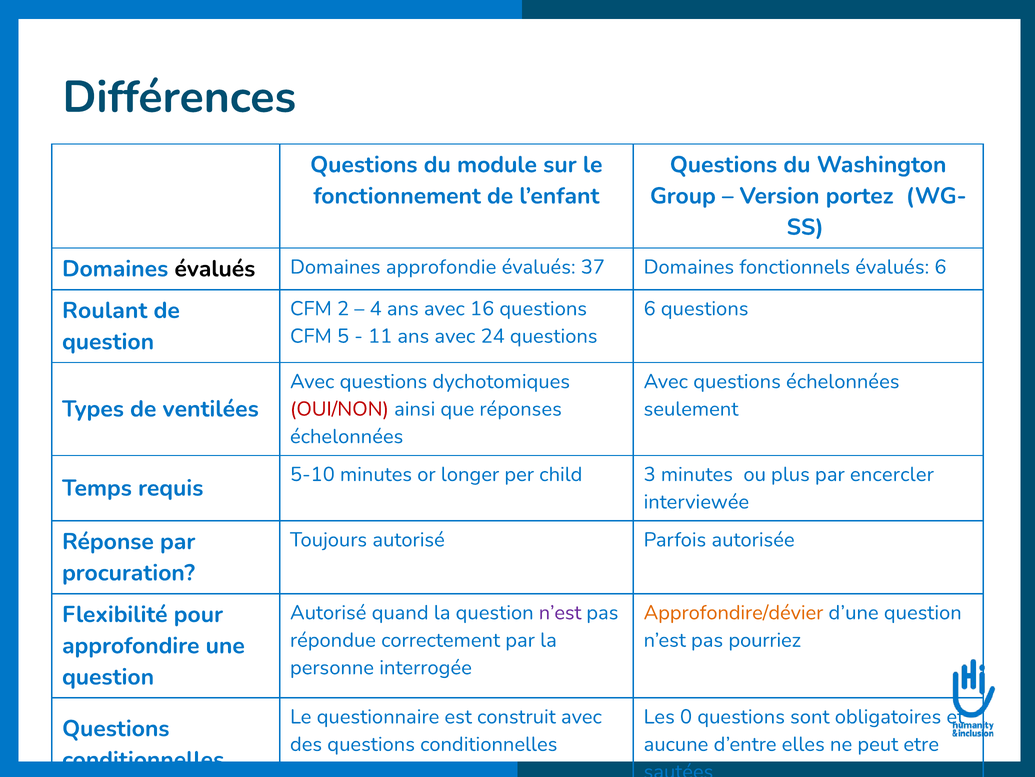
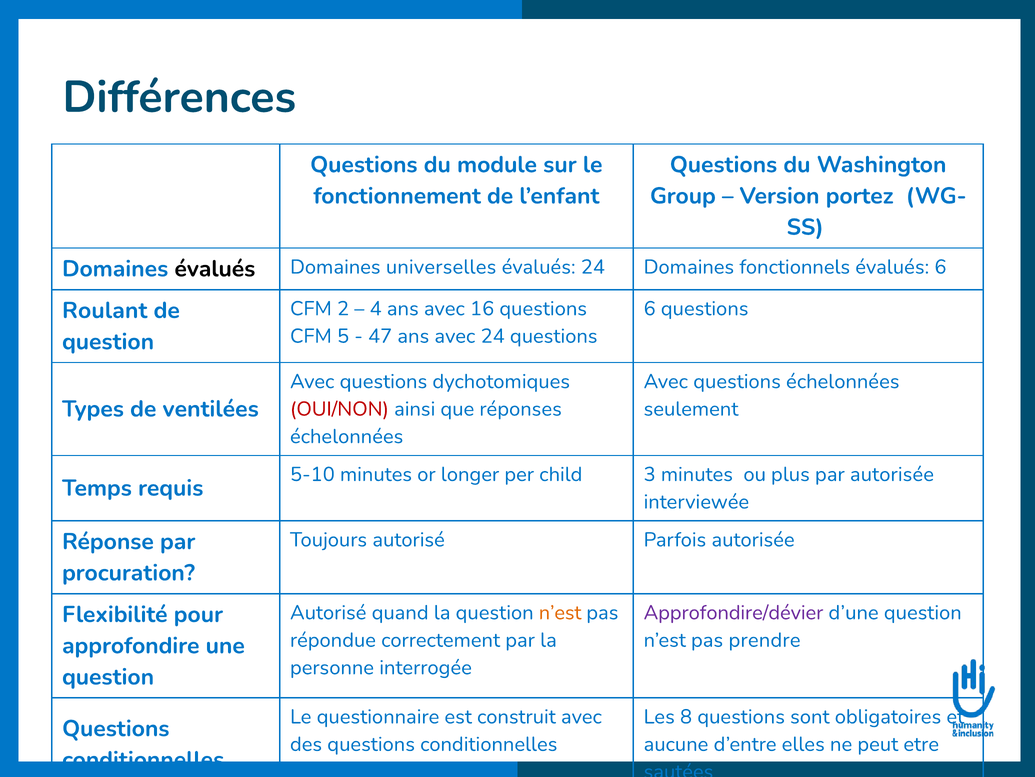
approfondie: approfondie -> universelles (441, 267)
évalués 37: 37 -> 24 (593, 267)
11: 11 -> 47 (380, 336)
par encercler: encercler -> autorisée (892, 474)
n’est colour: purple -> orange (560, 612)
Approfondire/dévier colour: orange -> purple (733, 612)
pourriez: pourriez -> prendre (765, 639)
0: 0 -> 8 (686, 716)
